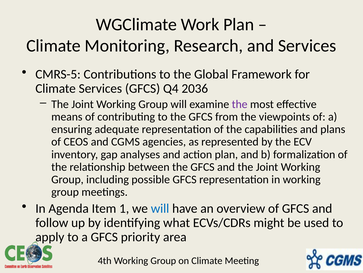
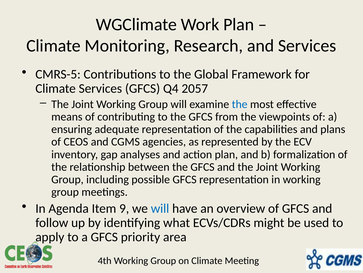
2036: 2036 -> 2057 (195, 88)
the colour: purple -> blue (240, 104)
1: 1 -> 9 (124, 208)
